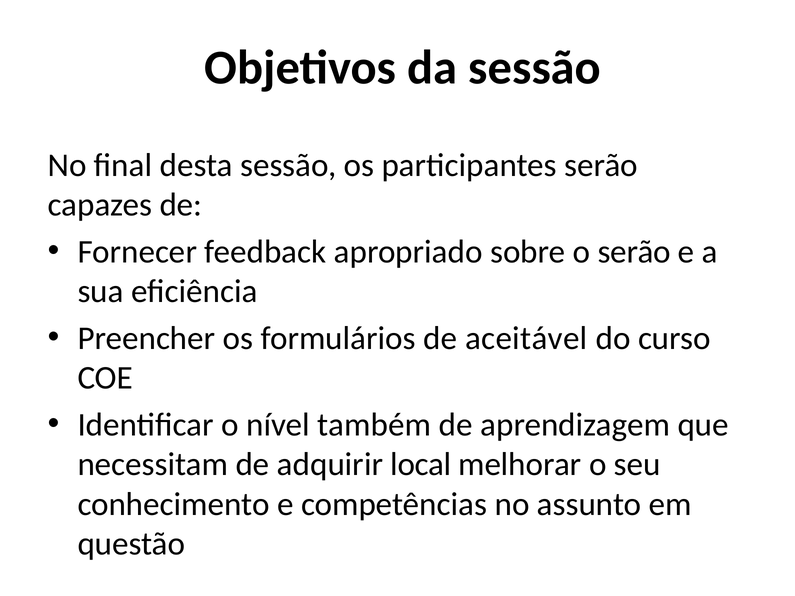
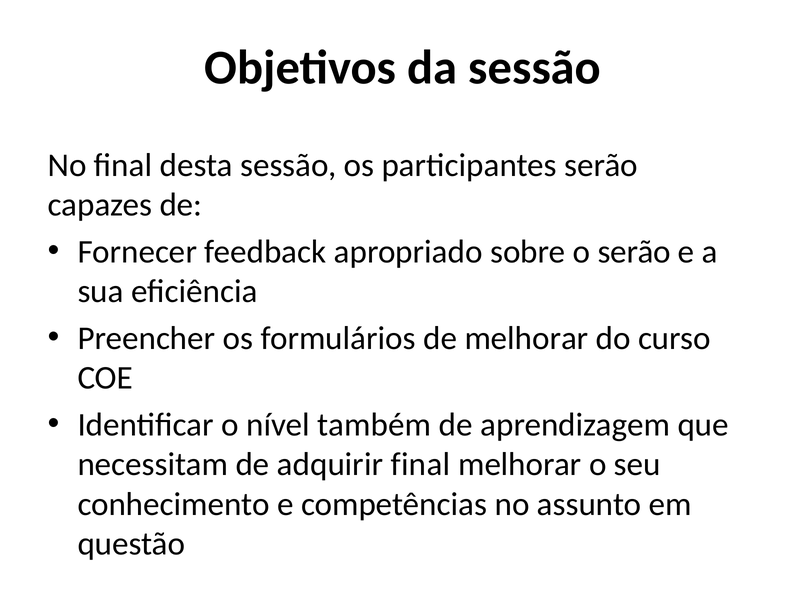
de aceitável: aceitável -> melhorar (526, 338)
adquirir local: local -> final (421, 465)
